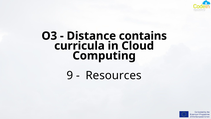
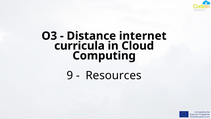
contains: contains -> internet (143, 36)
